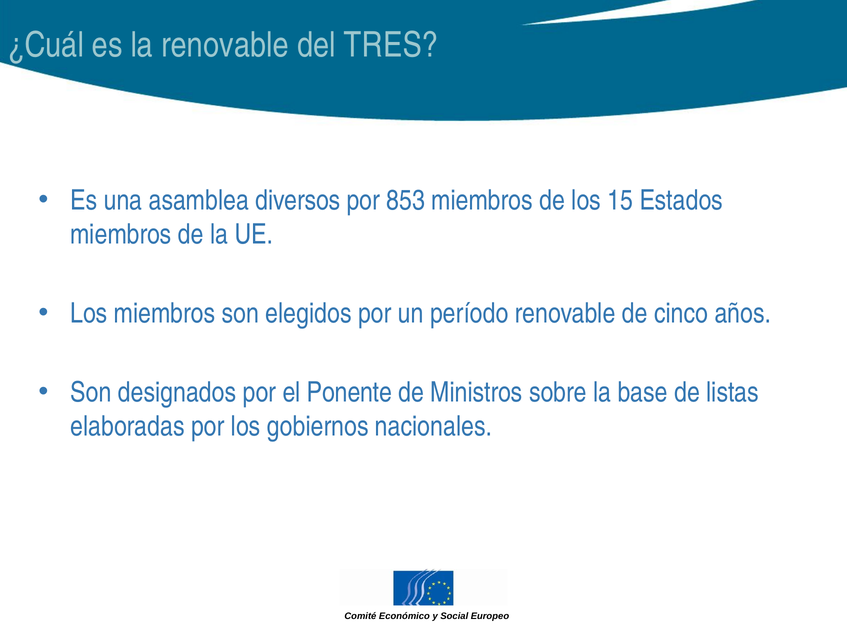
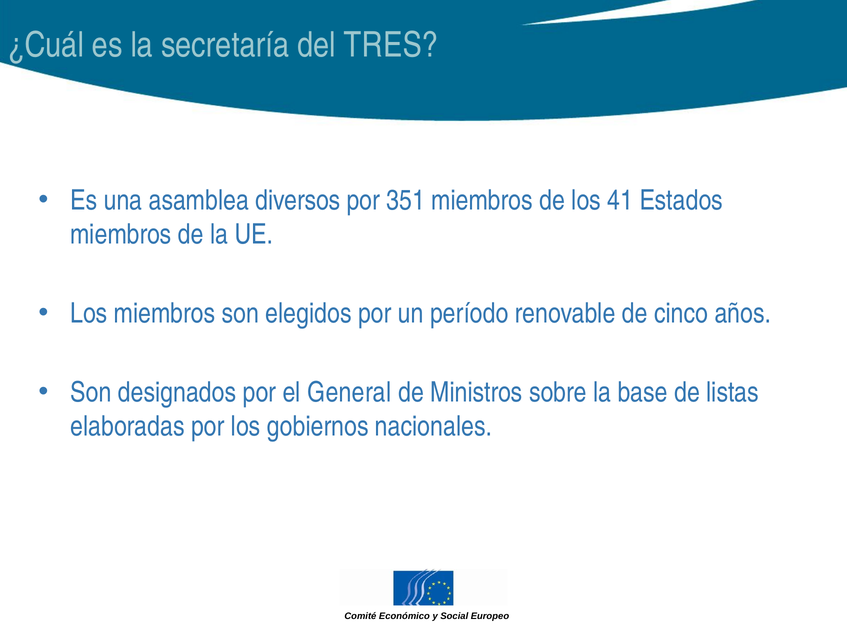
la renovable: renovable -> secretaría (225, 45)
853: 853 -> 351 (406, 201)
15: 15 -> 41 (620, 201)
Ponente: Ponente -> General (349, 393)
